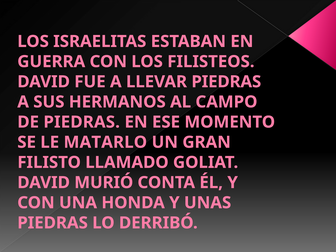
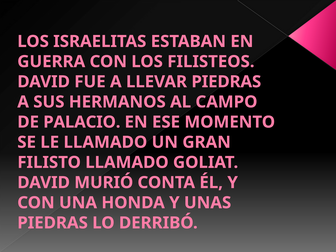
DE PIEDRAS: PIEDRAS -> PALACIO (82, 122)
LE MATARLO: MATARLO -> LLAMADO (105, 142)
